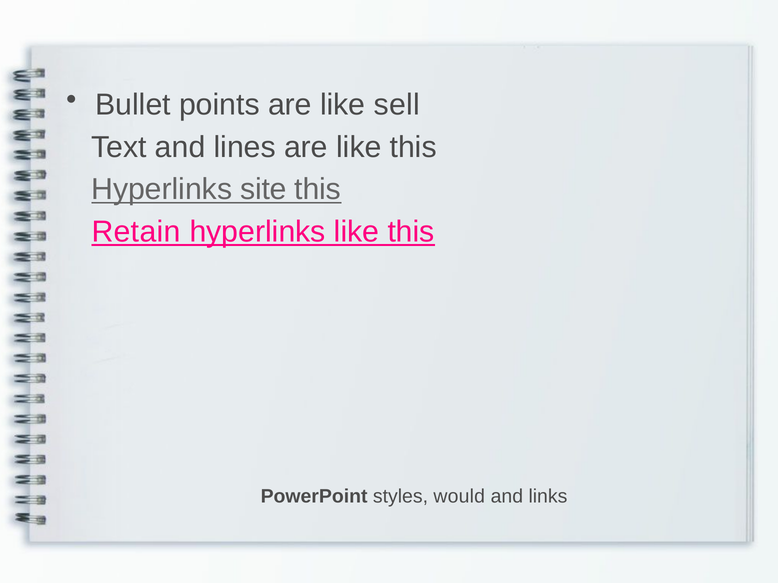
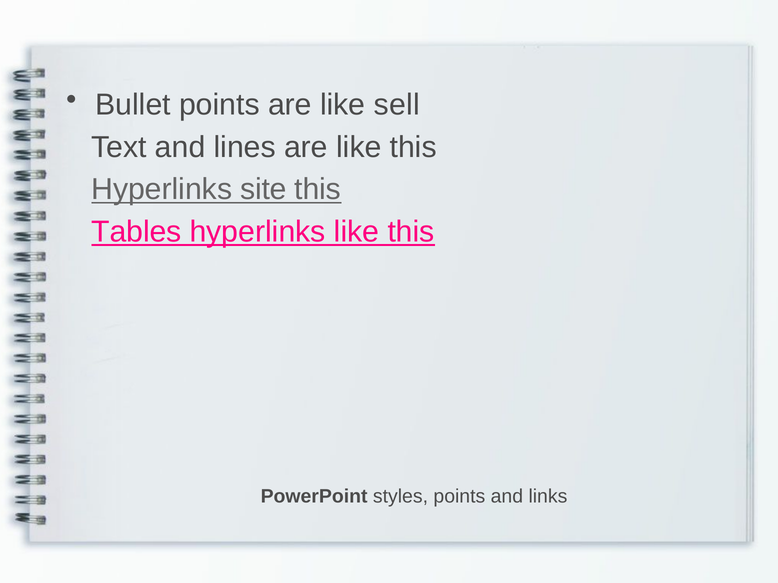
Retain: Retain -> Tables (136, 232)
styles would: would -> points (459, 497)
